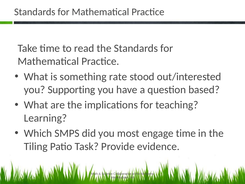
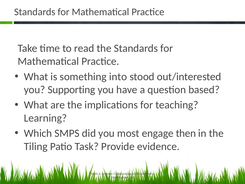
rate: rate -> into (118, 77)
engage time: time -> then (186, 133)
